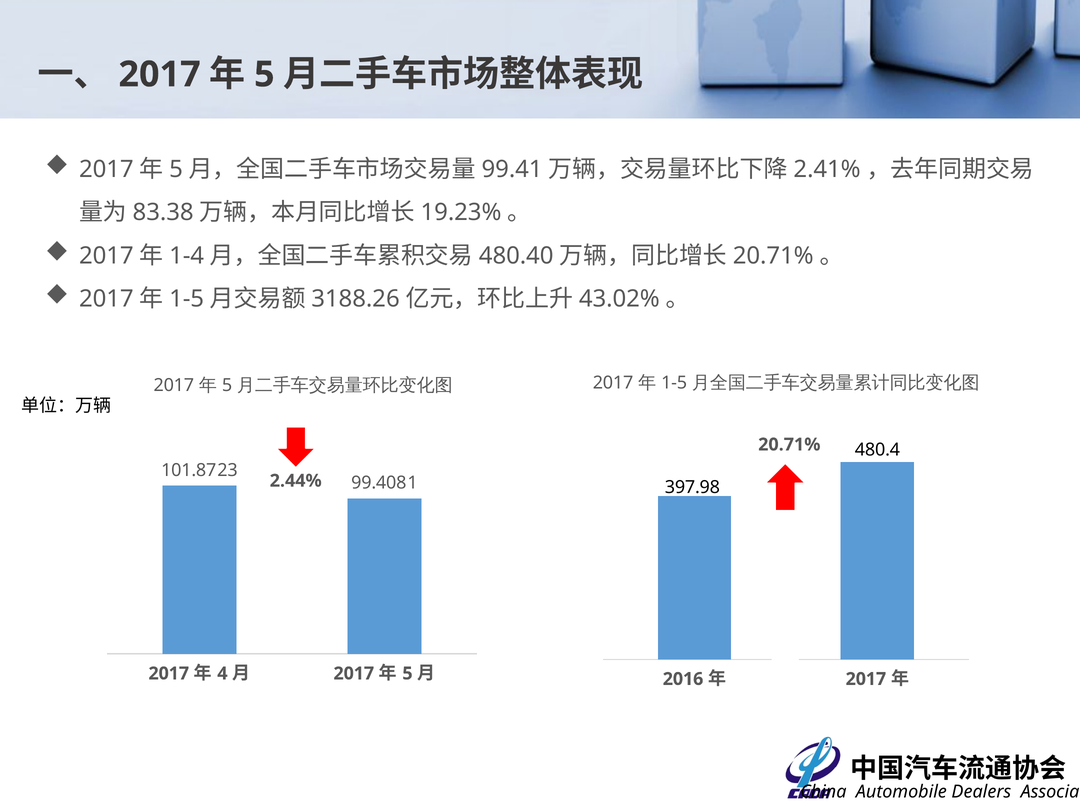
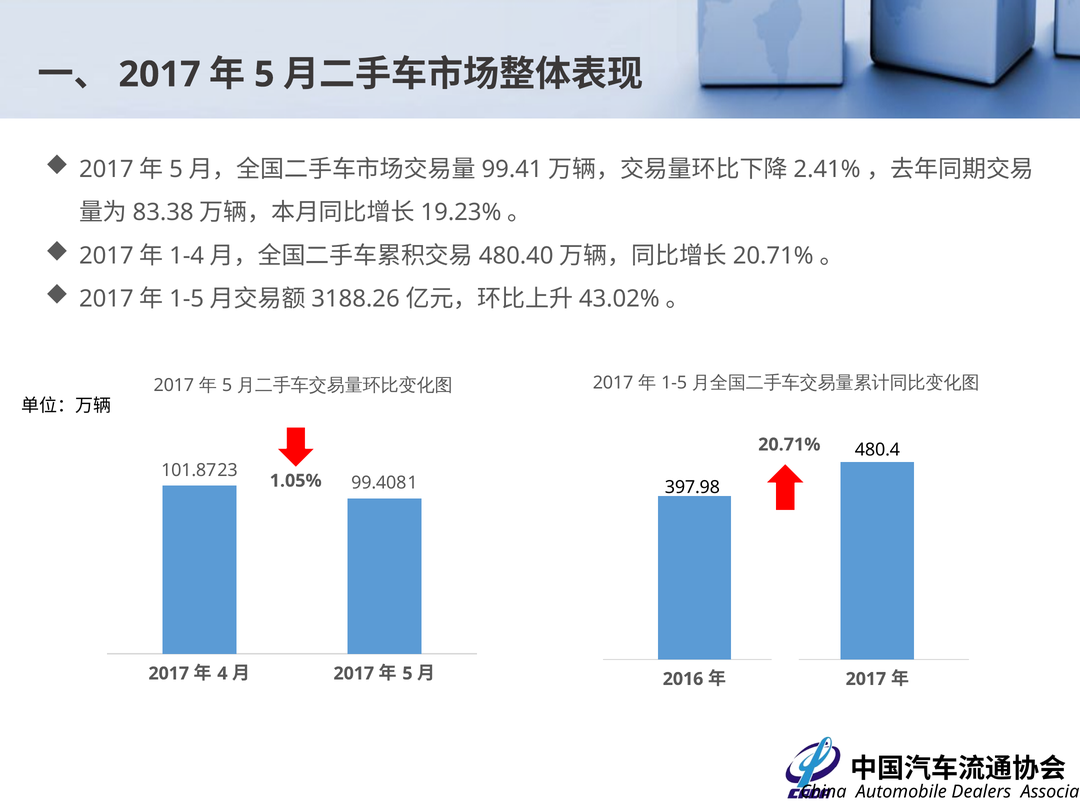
2.44%: 2.44% -> 1.05% (296, 481)
